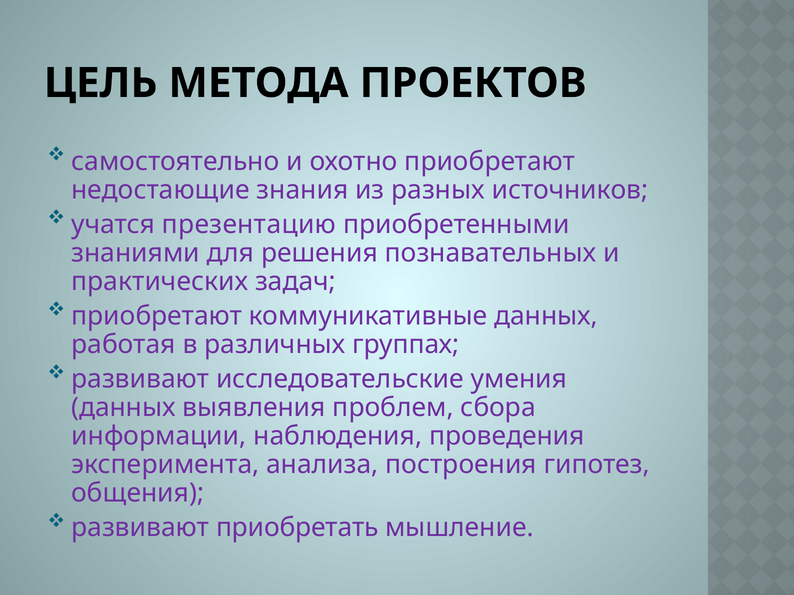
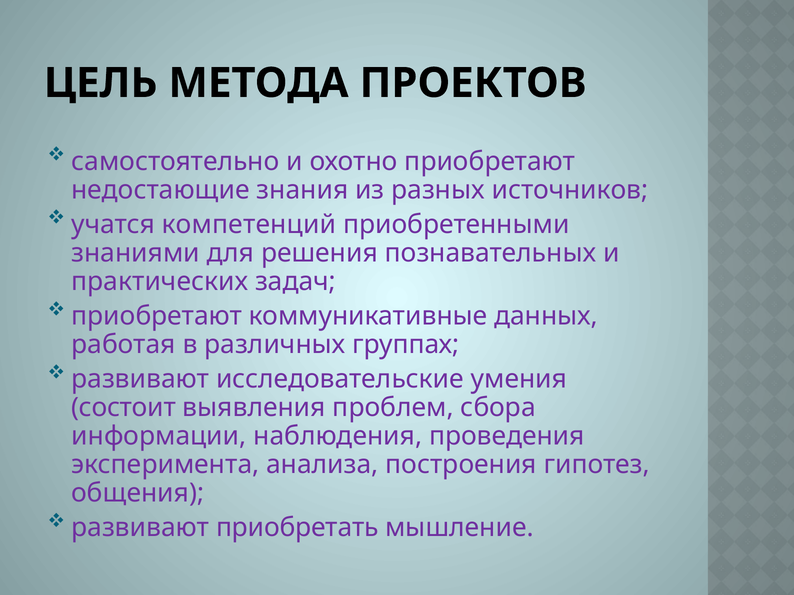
презентацию: презентацию -> компетенций (249, 224)
данных: данных -> состоит (124, 408)
